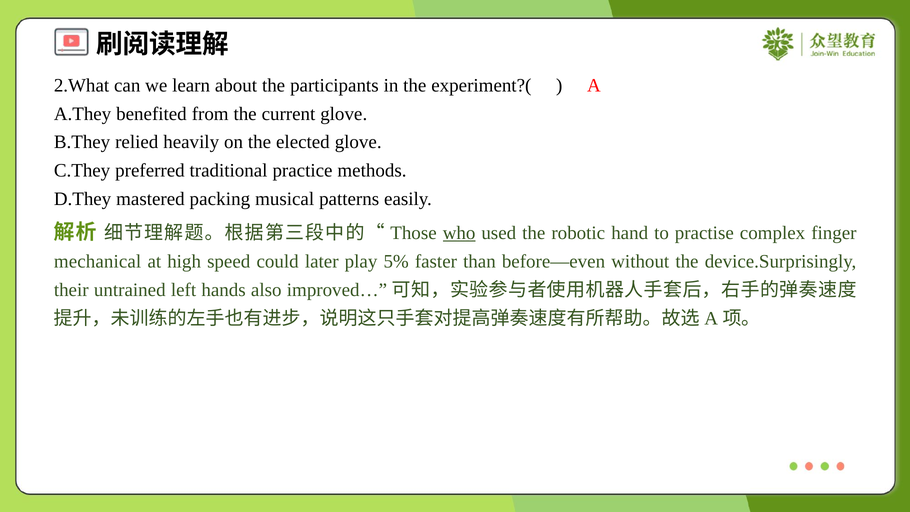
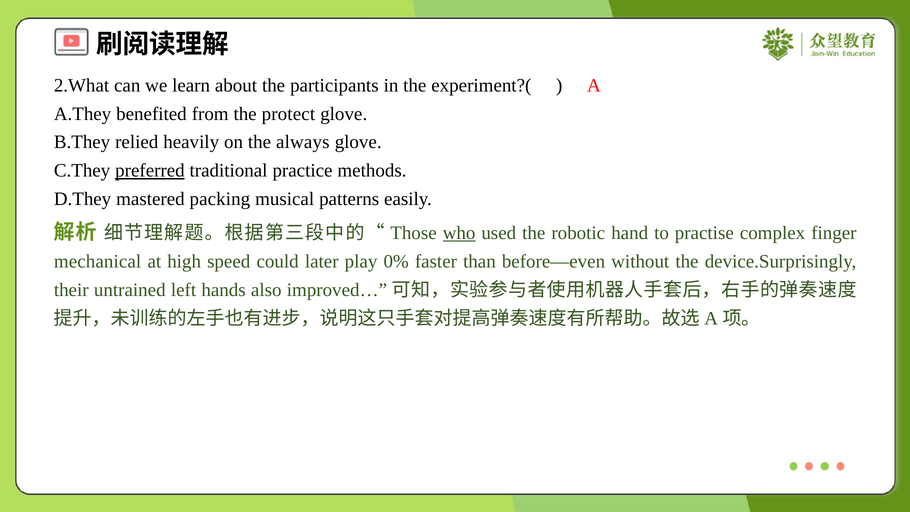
current: current -> protect (288, 114)
elected: elected -> always (303, 142)
preferred underline: none -> present (150, 171)
5%: 5% -> 0% (396, 262)
